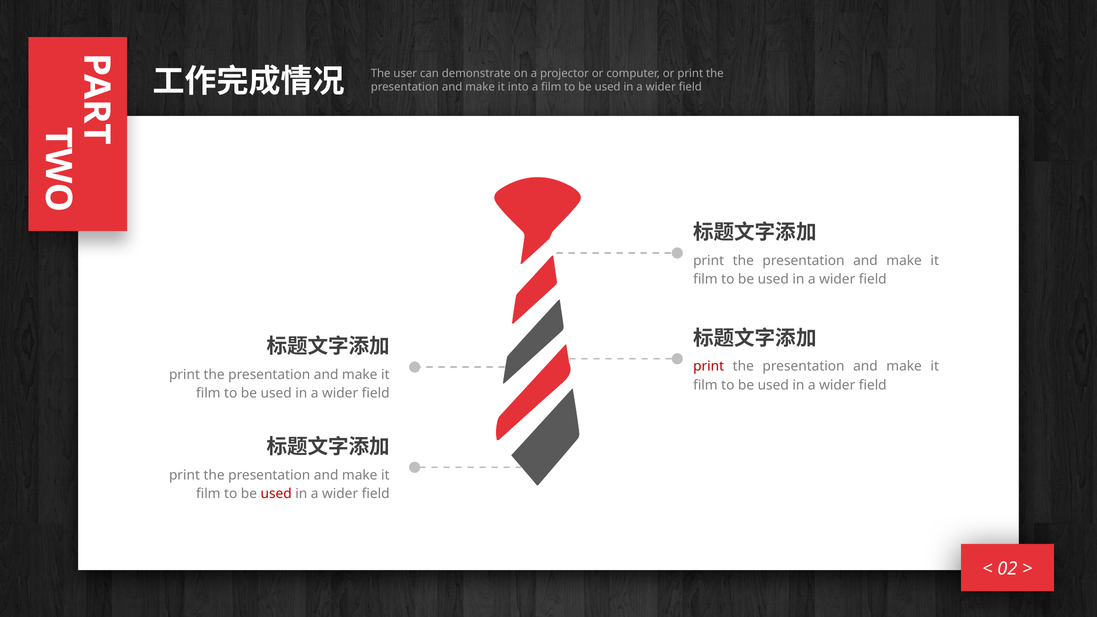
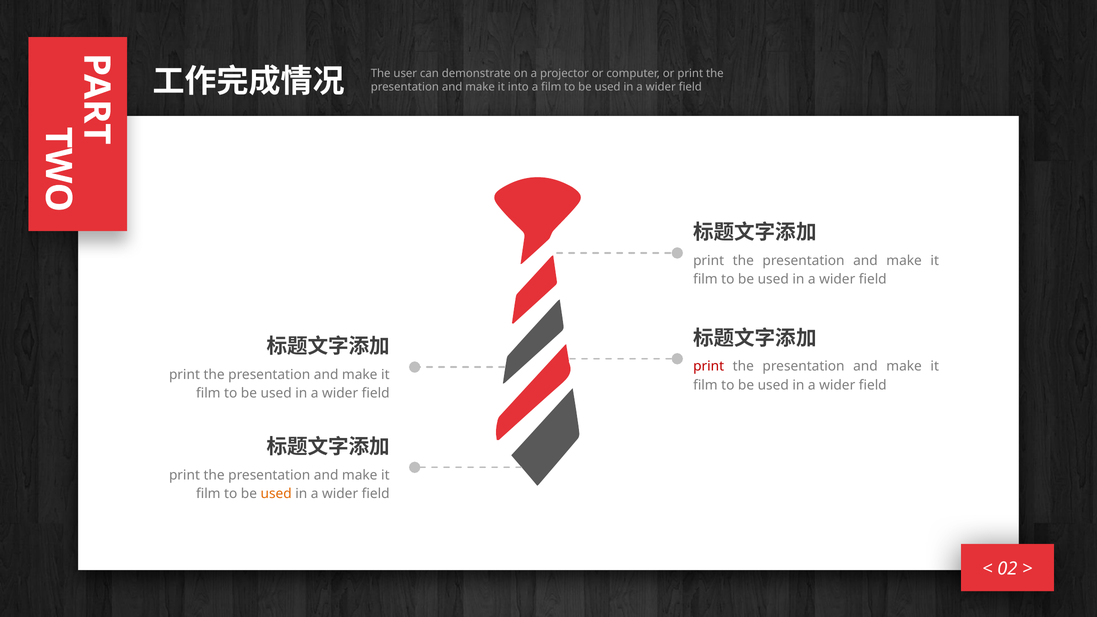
used colour: red -> orange (276, 494)
